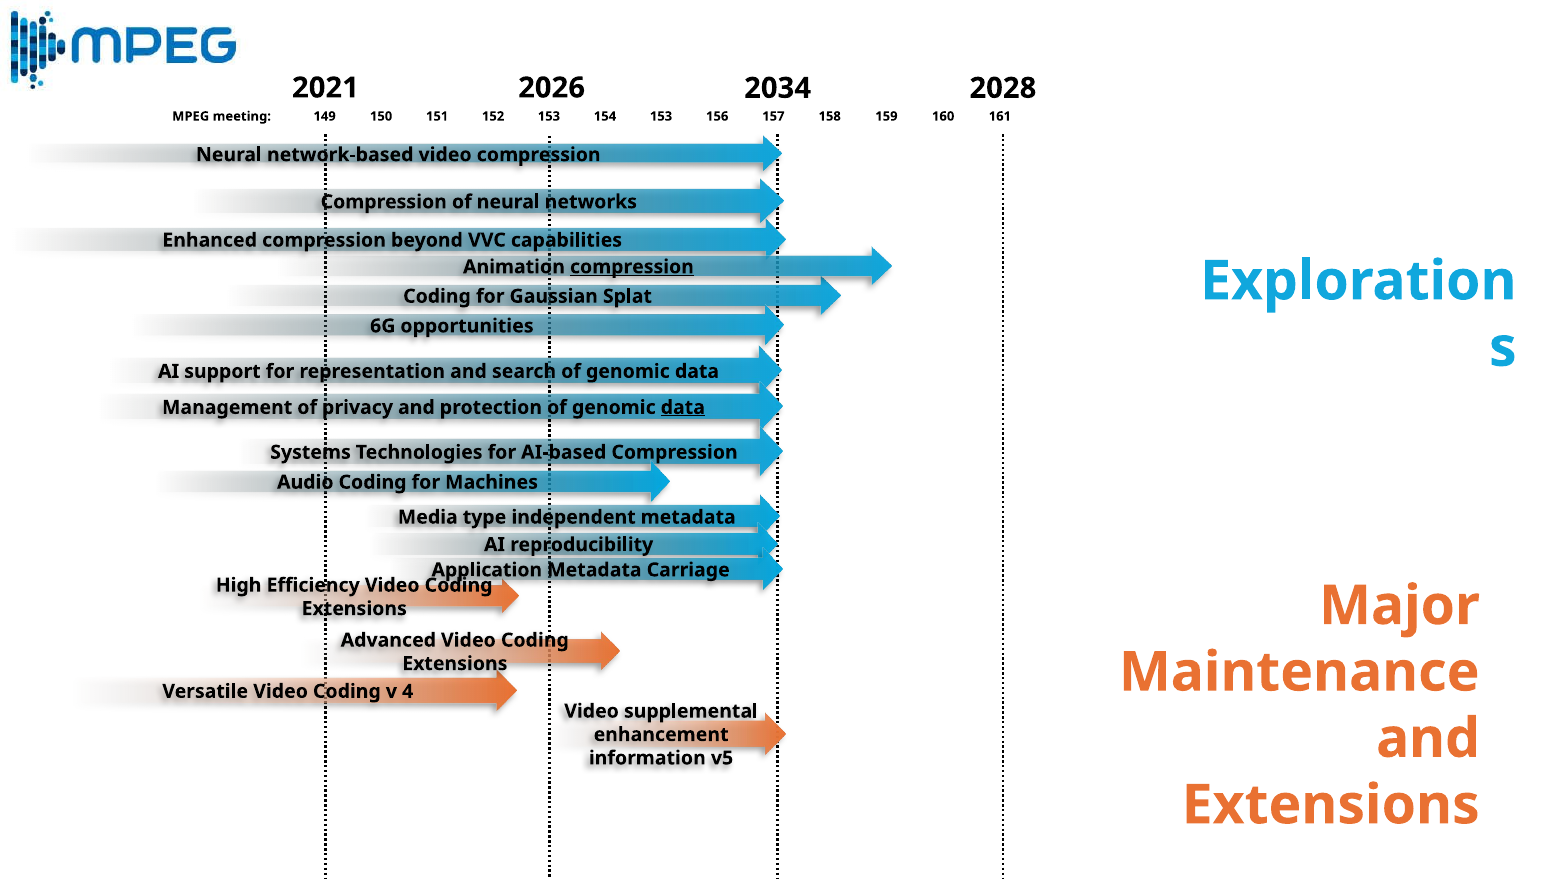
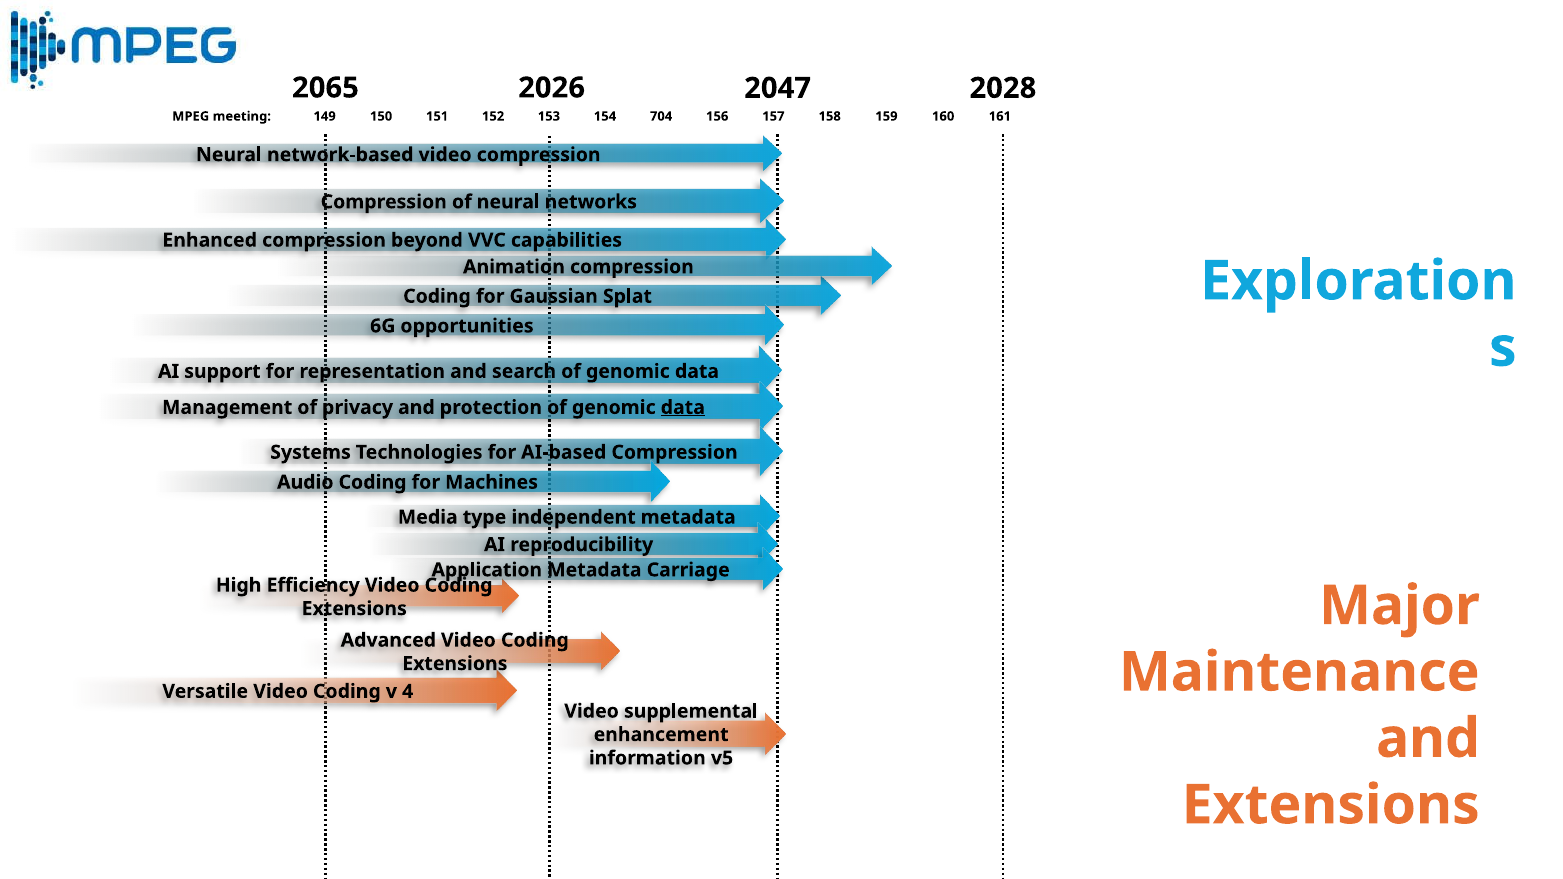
2021: 2021 -> 2065 (325, 88)
2034: 2034 -> 2047 (778, 88)
154 153: 153 -> 704 (661, 116)
compression underline: present -> none (632, 267)
